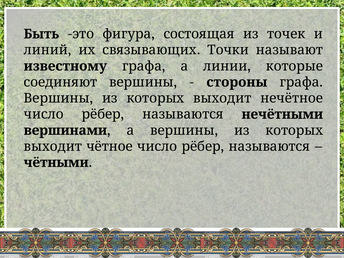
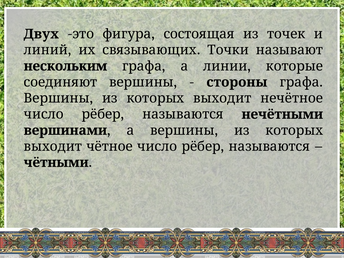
Быть: Быть -> Двух (41, 34)
известному: известному -> нескольким (65, 66)
